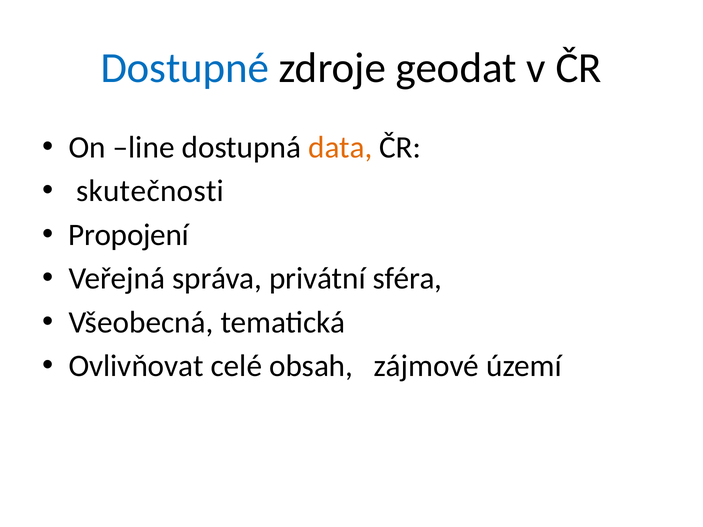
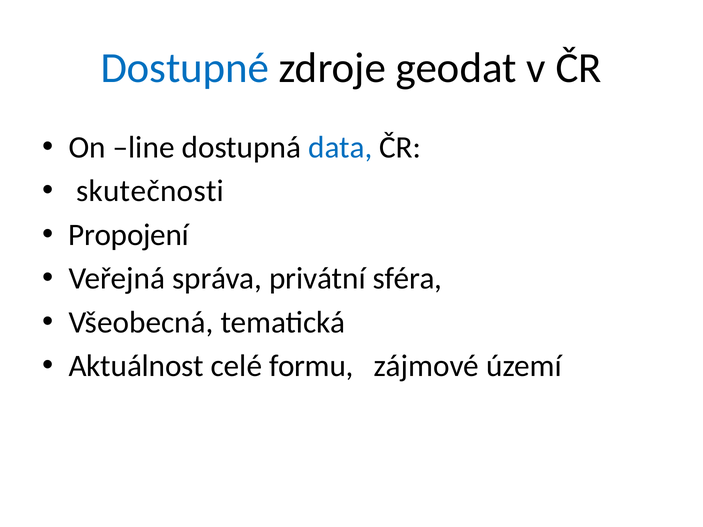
data colour: orange -> blue (340, 147)
Ovlivňovat: Ovlivňovat -> Aktuálnost (136, 366)
obsah: obsah -> formu (311, 366)
